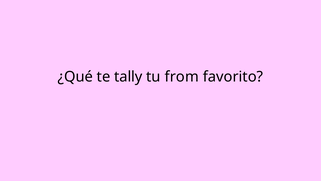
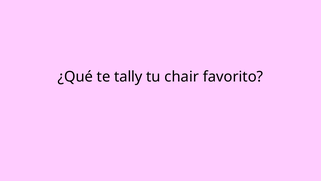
from: from -> chair (182, 76)
